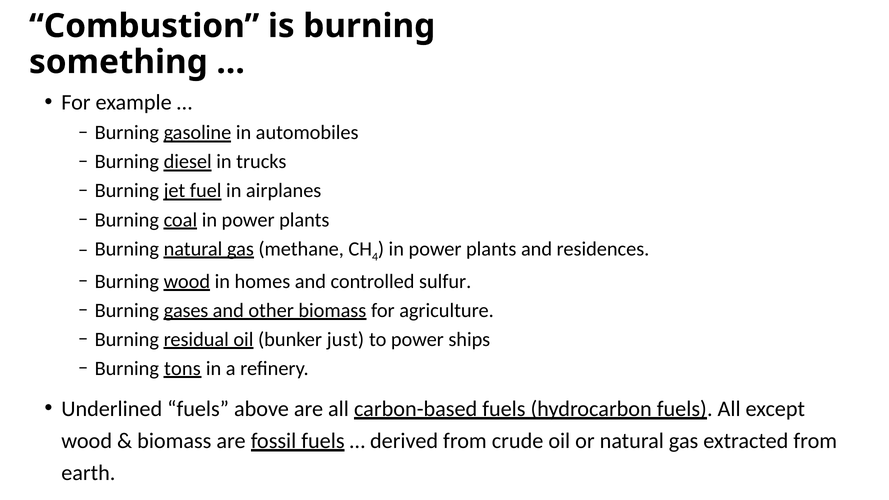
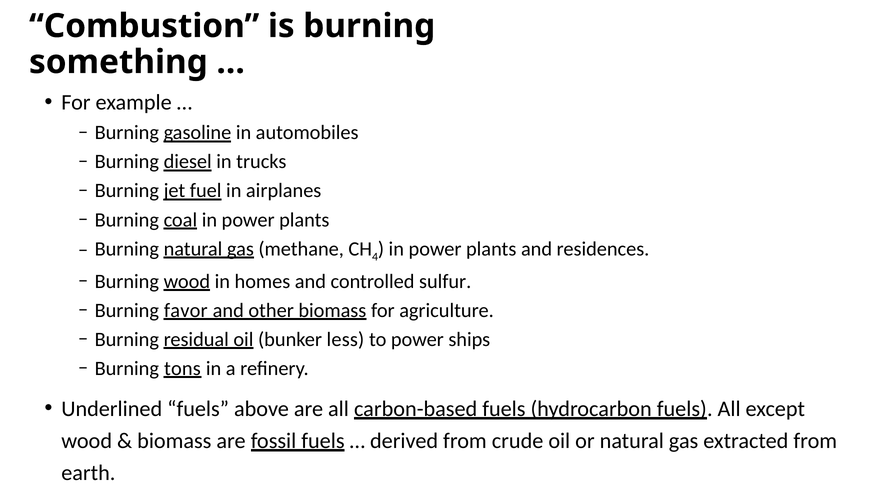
gases: gases -> favor (186, 310)
just: just -> less (345, 339)
